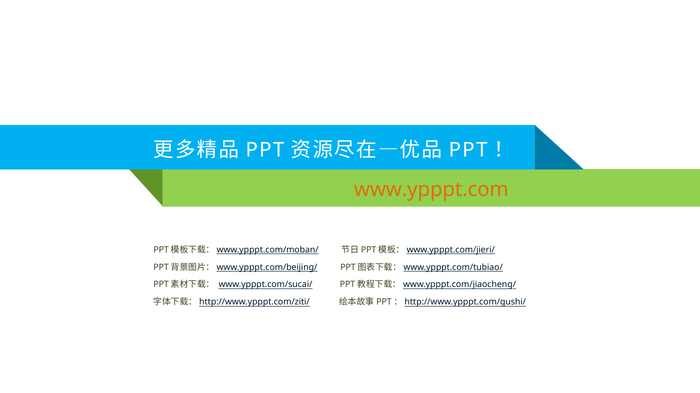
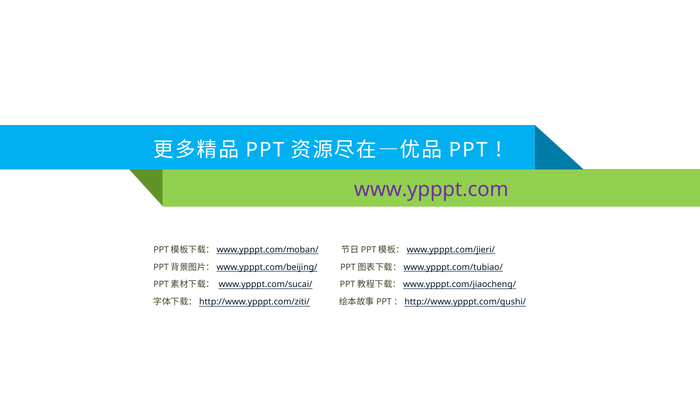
www.ypppt.com colour: orange -> purple (431, 190)
